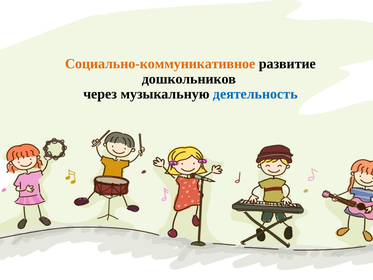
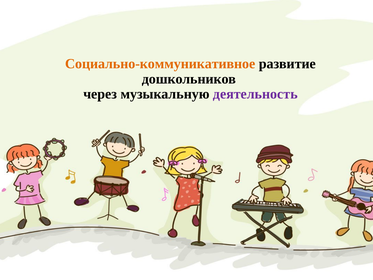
деятельность colour: blue -> purple (255, 94)
